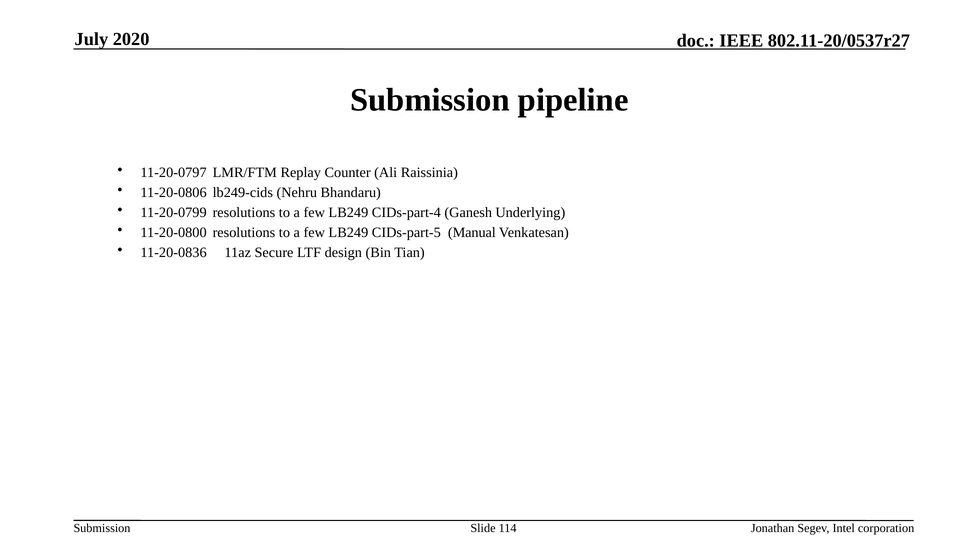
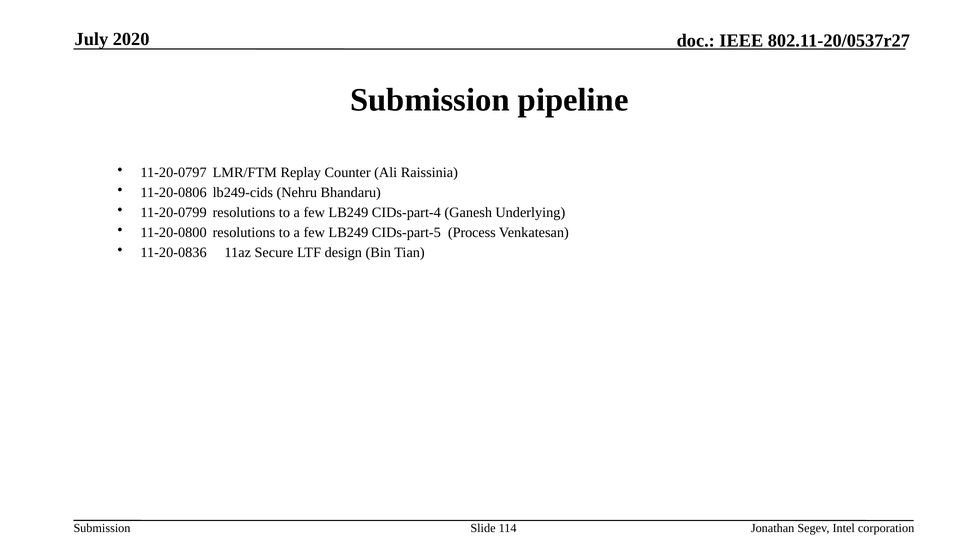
Manual: Manual -> Process (472, 232)
